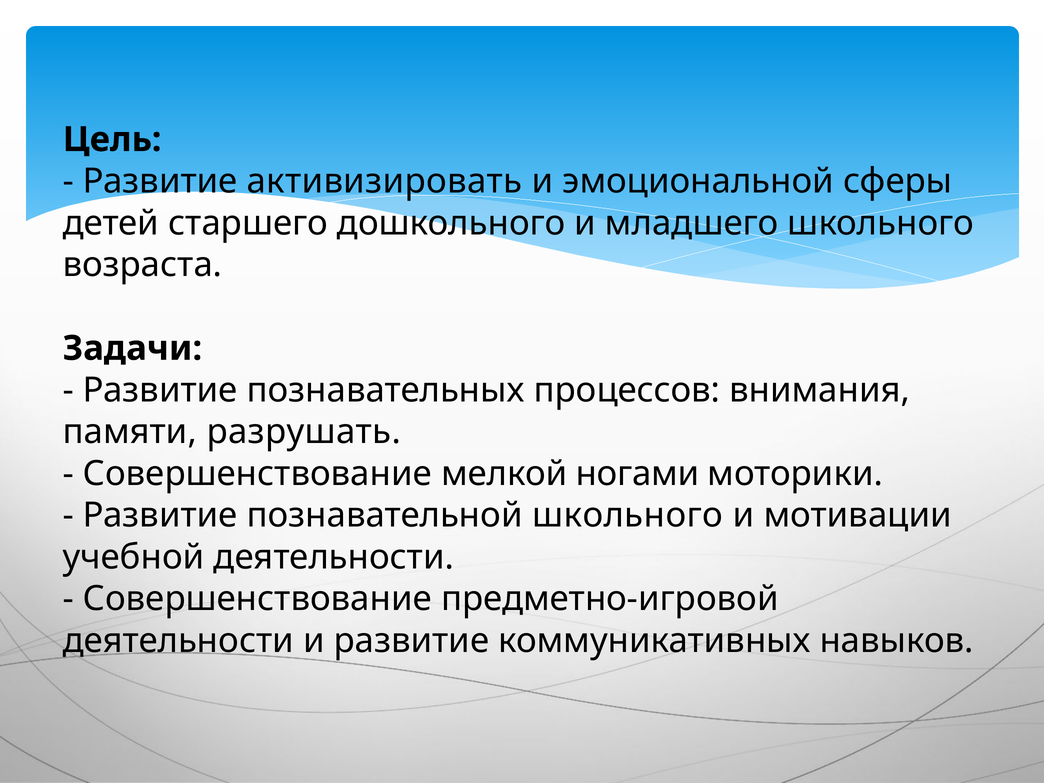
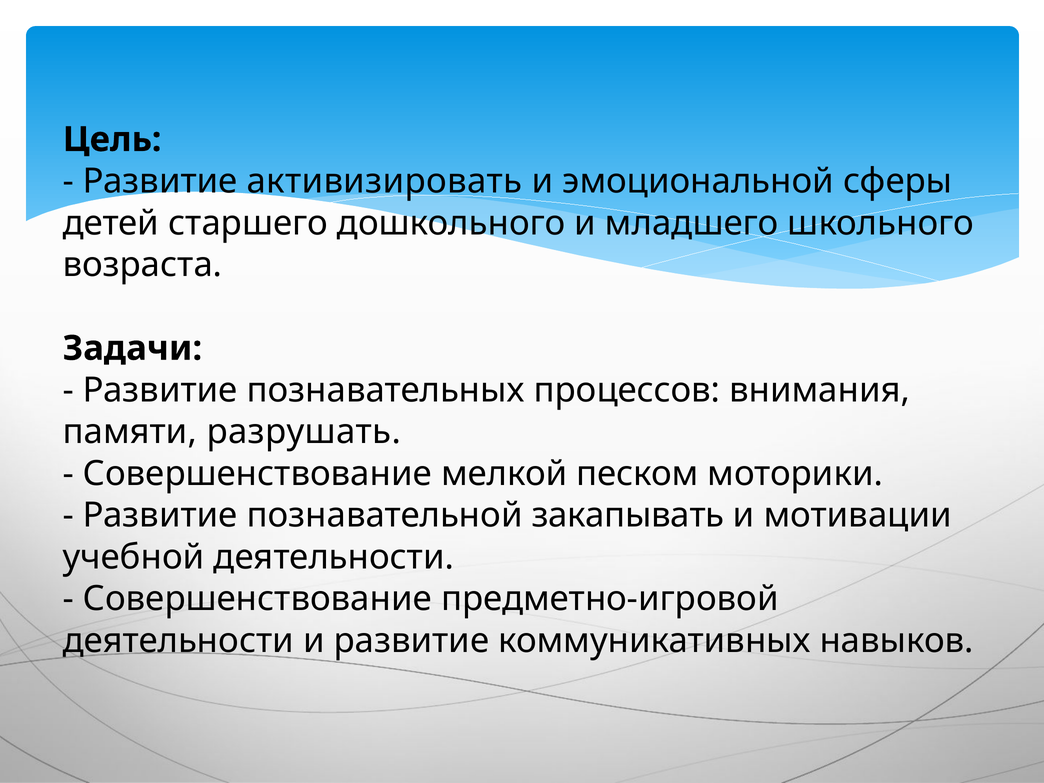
ногами: ногами -> песком (637, 474)
познавательной школьного: школьного -> закапывать (628, 515)
